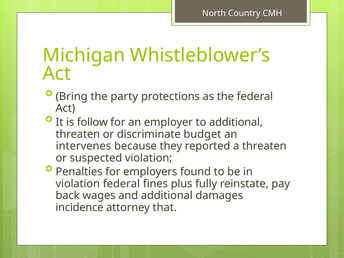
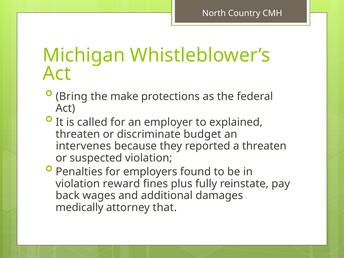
party: party -> make (124, 97)
follow: follow -> called (92, 122)
to additional: additional -> explained (236, 122)
violation federal: federal -> reward (121, 184)
incidence: incidence -> medically (79, 207)
